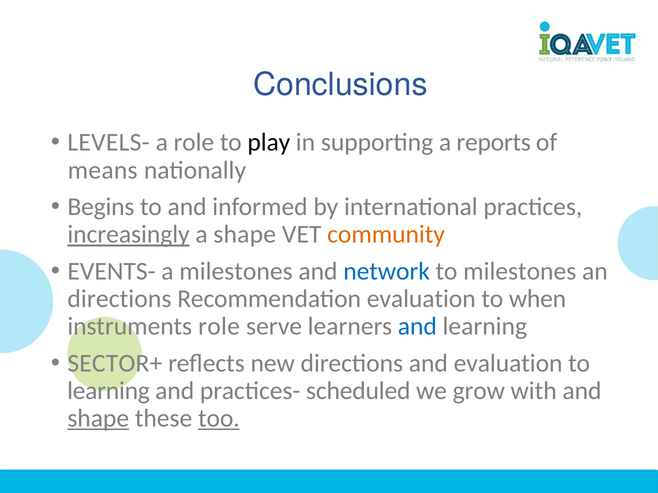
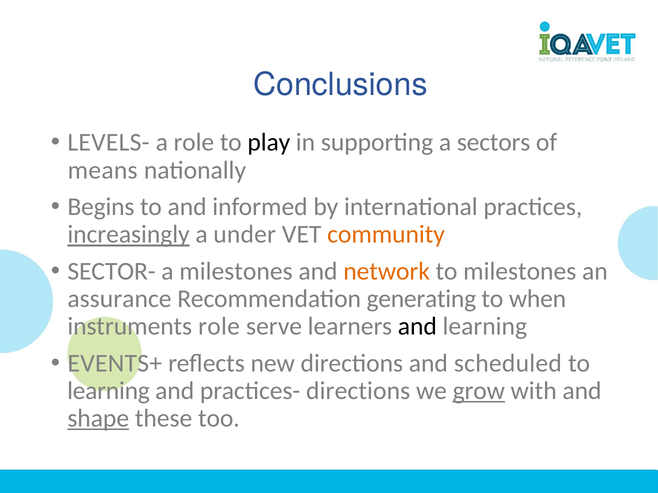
reports: reports -> sectors (494, 143)
a shape: shape -> under (245, 235)
EVENTS-: EVENTS- -> SECTOR- (112, 272)
network colour: blue -> orange (387, 272)
directions: directions -> assurance (119, 299)
Recommendation evaluation: evaluation -> generating (421, 299)
and colour: blue -> black (417, 327)
SECTOR+: SECTOR+ -> EVENTS+ (115, 364)
and evaluation: evaluation -> scheduled (508, 364)
practices- scheduled: scheduled -> directions (358, 391)
grow underline: none -> present (479, 391)
too underline: present -> none (219, 419)
